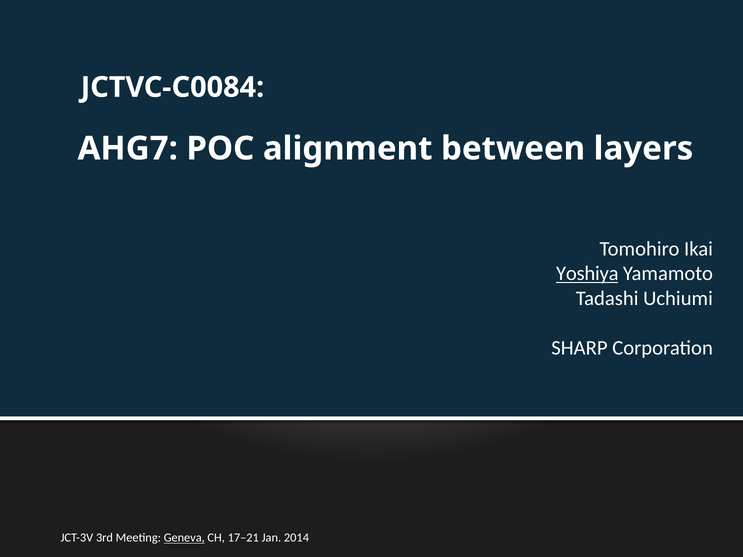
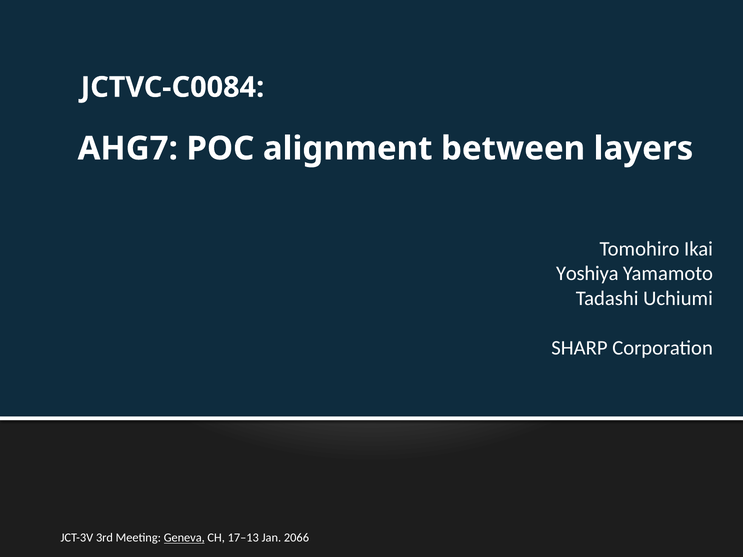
Yoshiya underline: present -> none (587, 274)
17–21: 17–21 -> 17–13 (243, 538)
2014: 2014 -> 2066 (297, 538)
